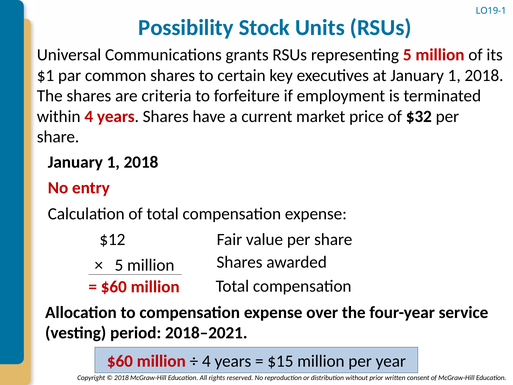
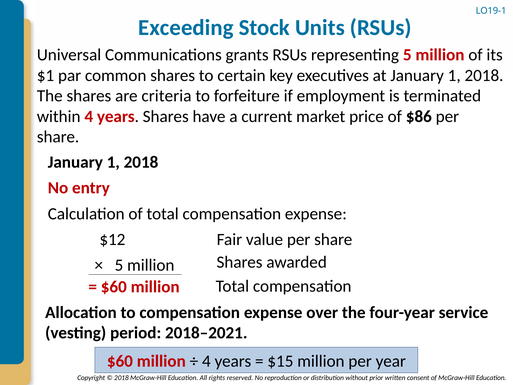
Possibility: Possibility -> Exceeding (186, 28)
$32: $32 -> $86 (419, 116)
